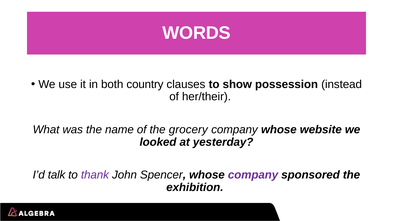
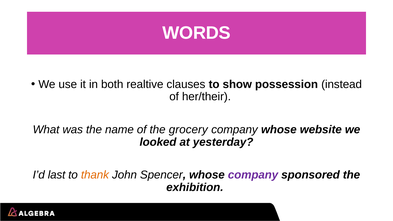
country: country -> realtive (145, 84)
talk: talk -> last (57, 175)
thank colour: purple -> orange (95, 175)
